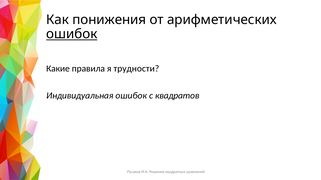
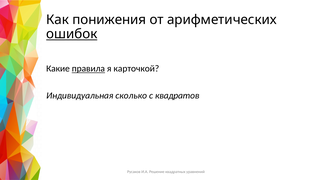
правила underline: none -> present (88, 69)
трудности: трудности -> карточкой (136, 69)
Индивидуальная ошибок: ошибок -> сколько (131, 96)
